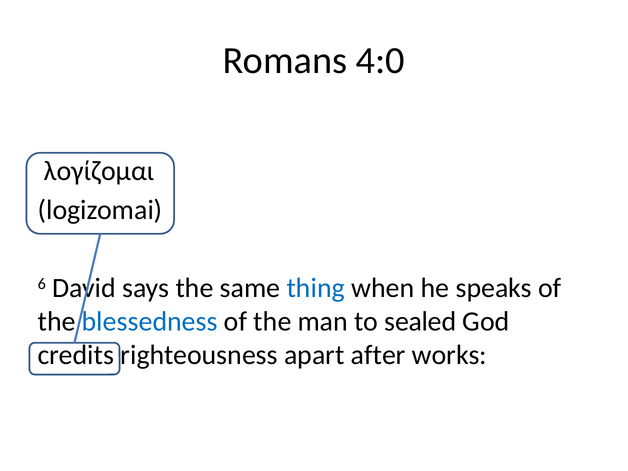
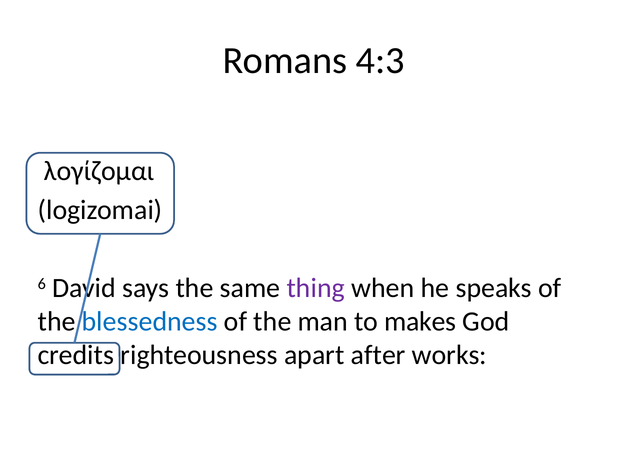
4:0: 4:0 -> 4:3 (380, 61)
thing colour: blue -> purple (316, 288)
sealed: sealed -> makes (420, 322)
